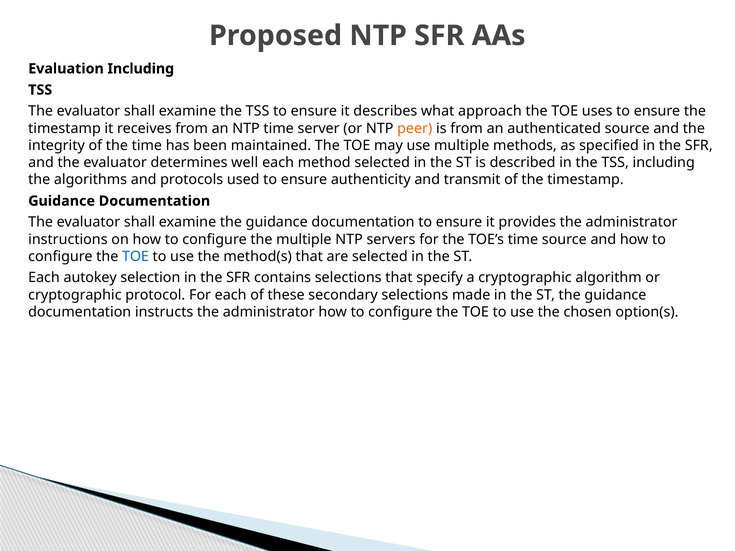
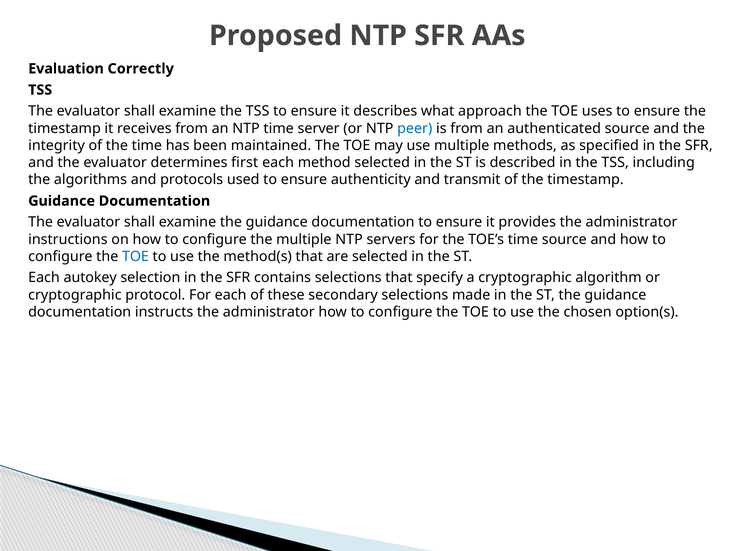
Evaluation Including: Including -> Correctly (141, 69)
peer colour: orange -> blue (415, 128)
well: well -> first (245, 163)
